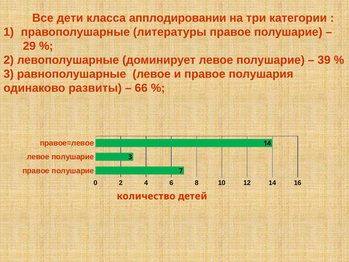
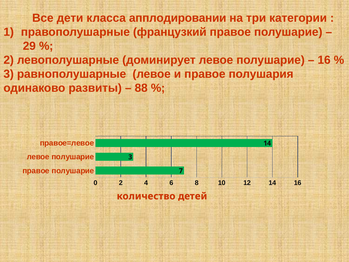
литературы: литературы -> французкий (170, 32)
39: 39 -> 16 (324, 60)
66: 66 -> 88 (141, 88)
